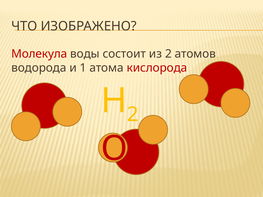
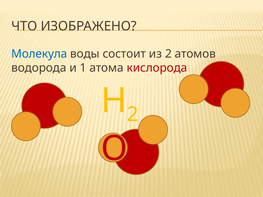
Молекула colour: red -> blue (39, 54)
